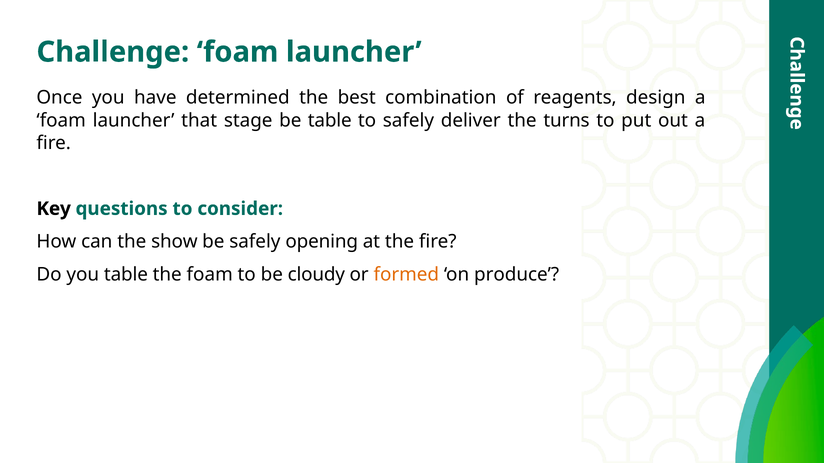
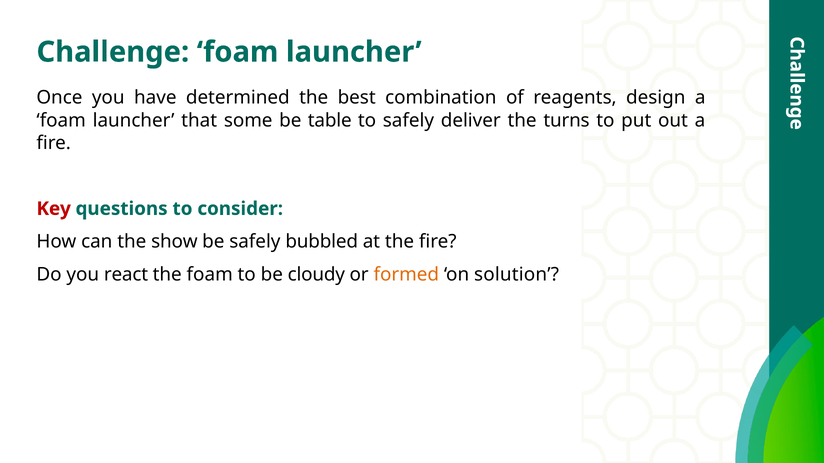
stage: stage -> some (248, 120)
Key colour: black -> red (54, 209)
opening: opening -> bubbled (322, 242)
you table: table -> react (126, 275)
produce: produce -> solution (517, 275)
